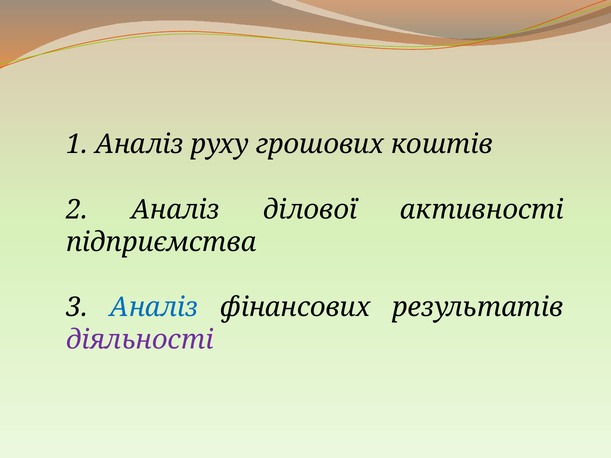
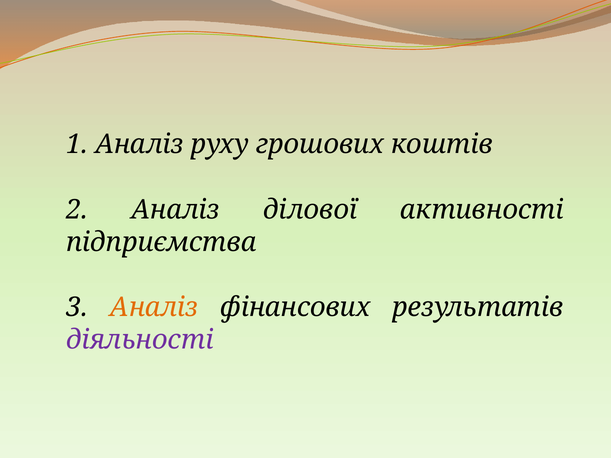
Аналіз colour: blue -> orange (154, 307)
